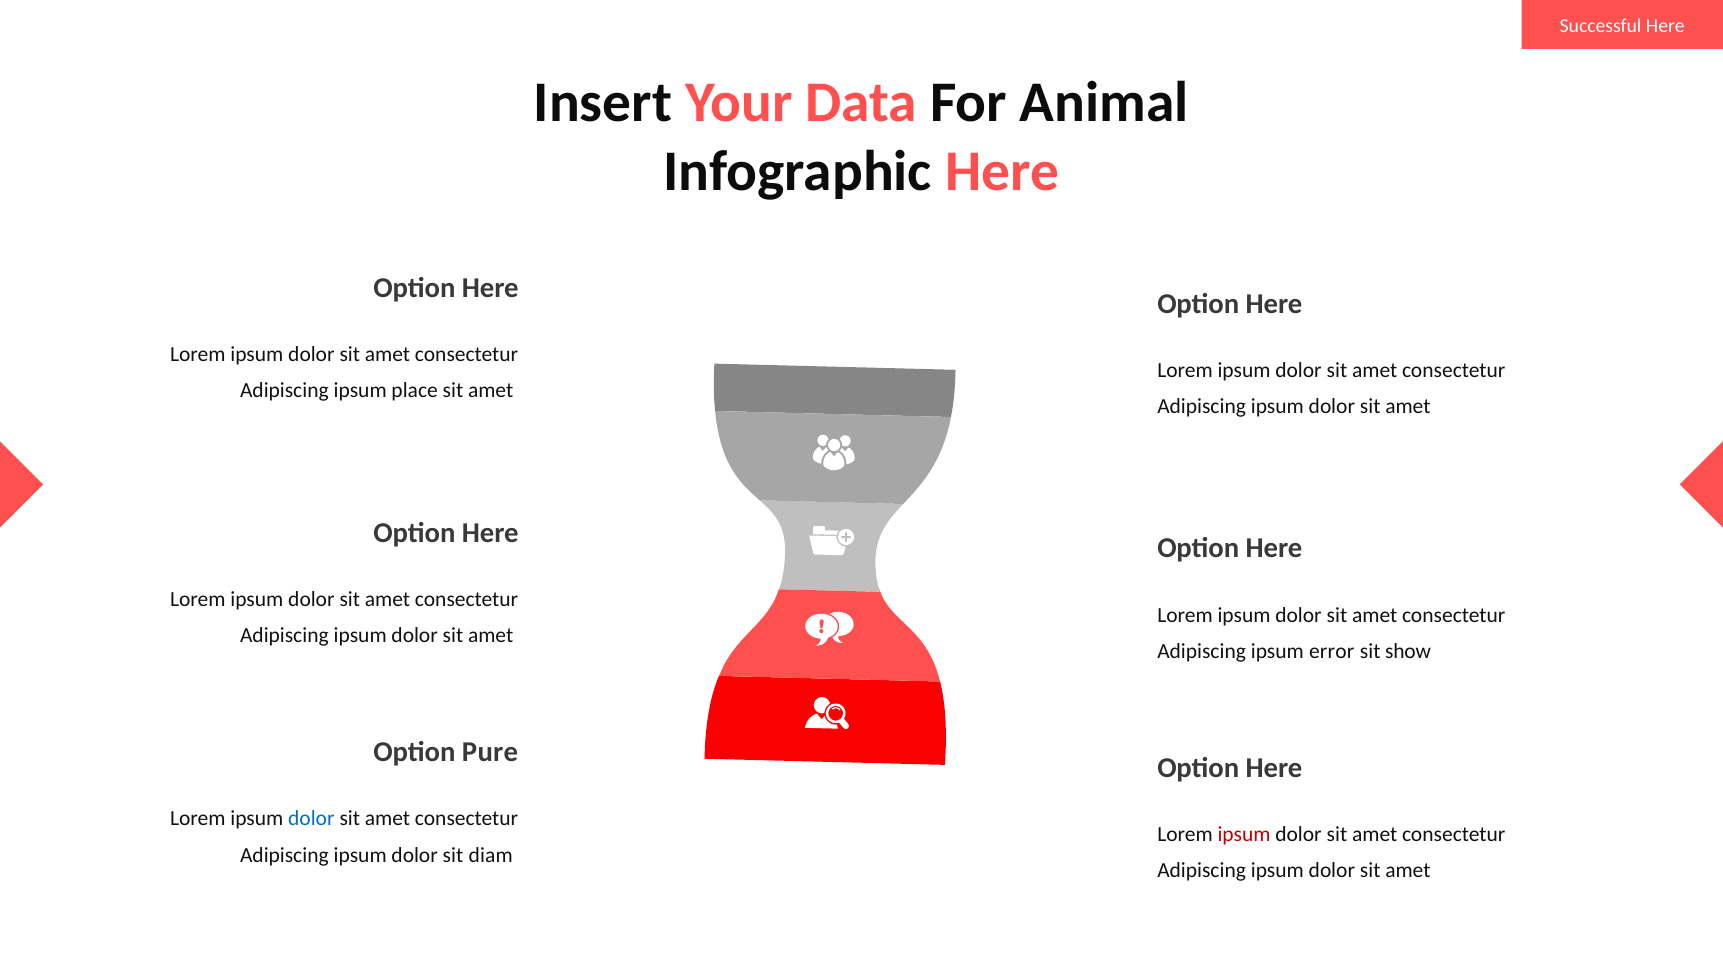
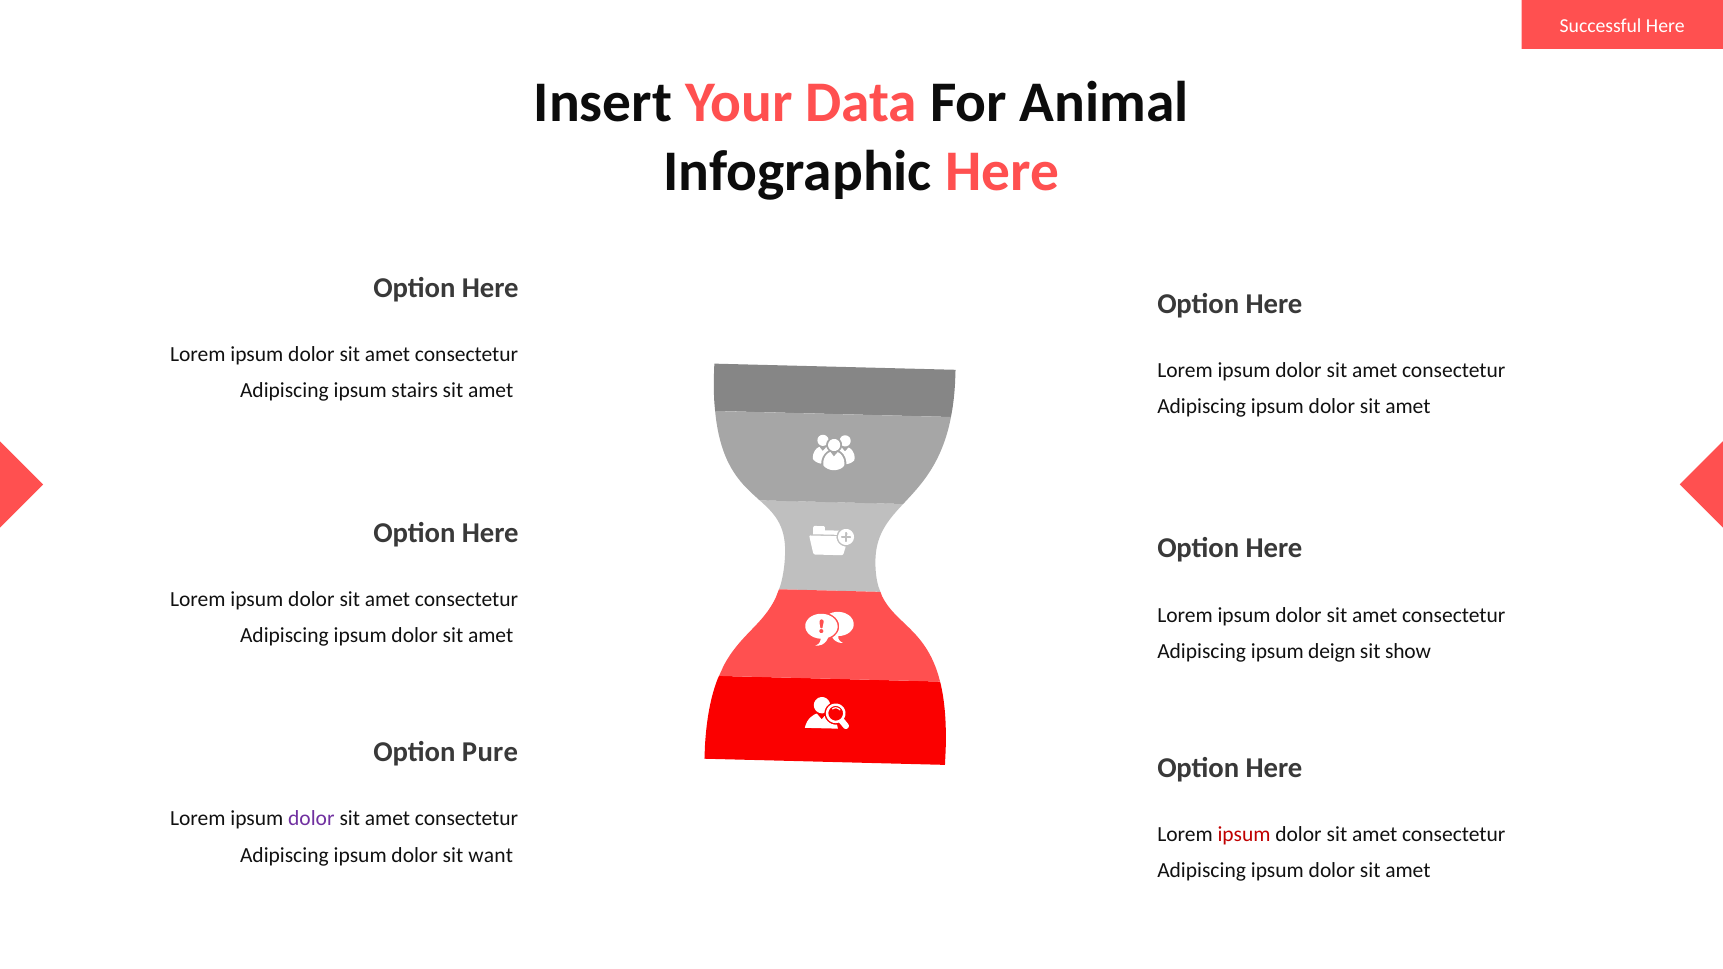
place: place -> stairs (415, 391)
error: error -> deign (1332, 651)
dolor colour: blue -> purple (311, 819)
diam: diam -> want (491, 855)
